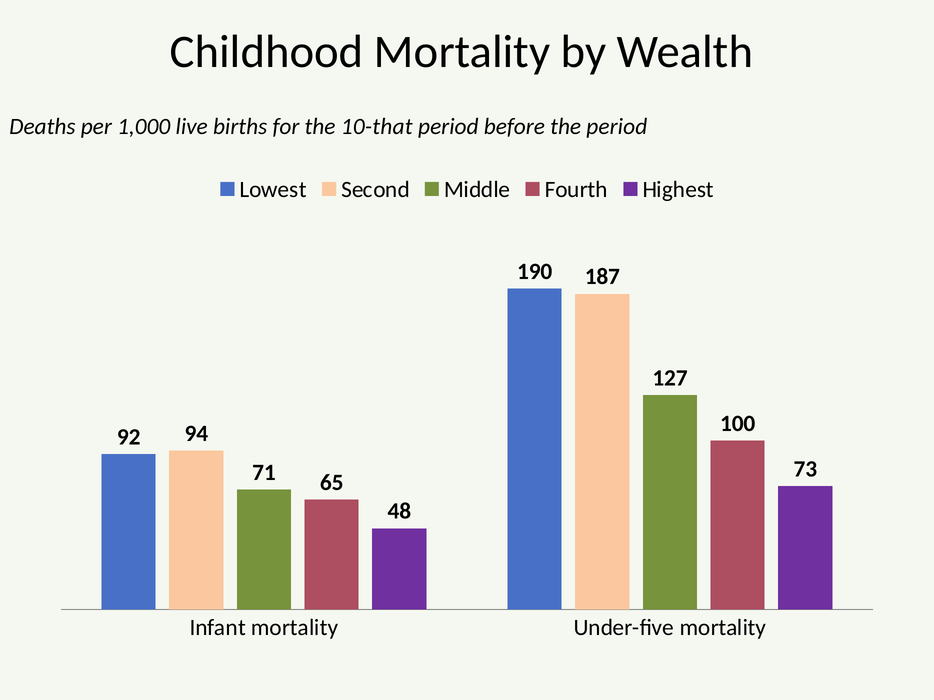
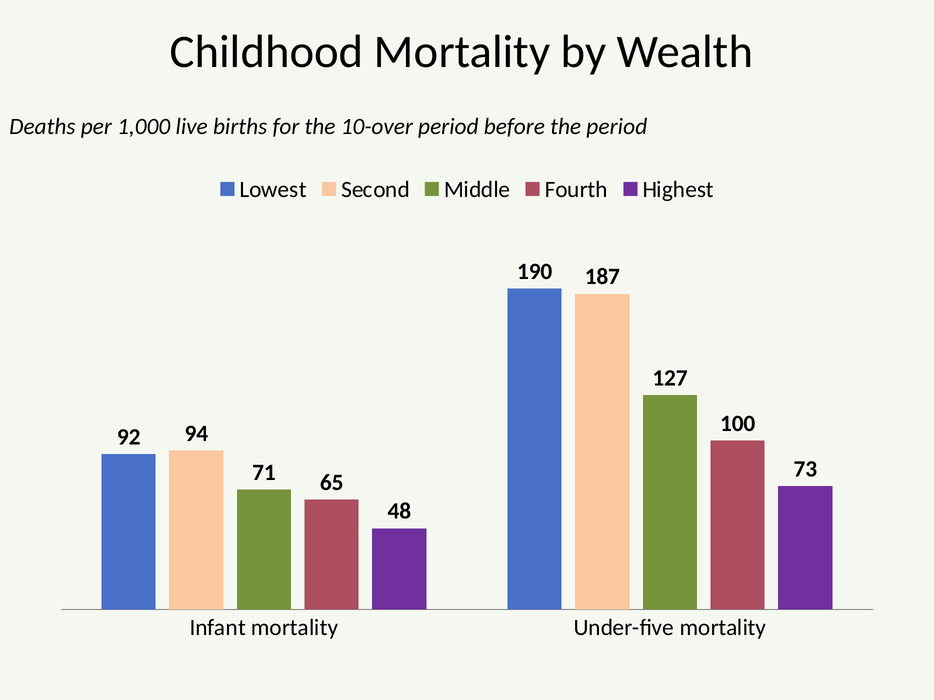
10-that: 10-that -> 10-over (377, 126)
